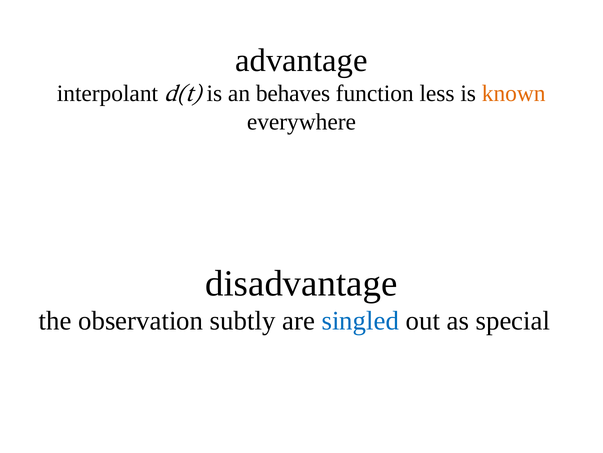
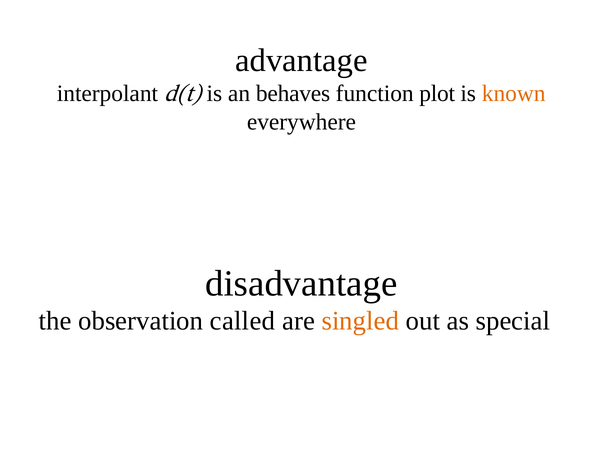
less: less -> plot (437, 94)
subtly: subtly -> called (243, 320)
singled colour: blue -> orange (360, 320)
